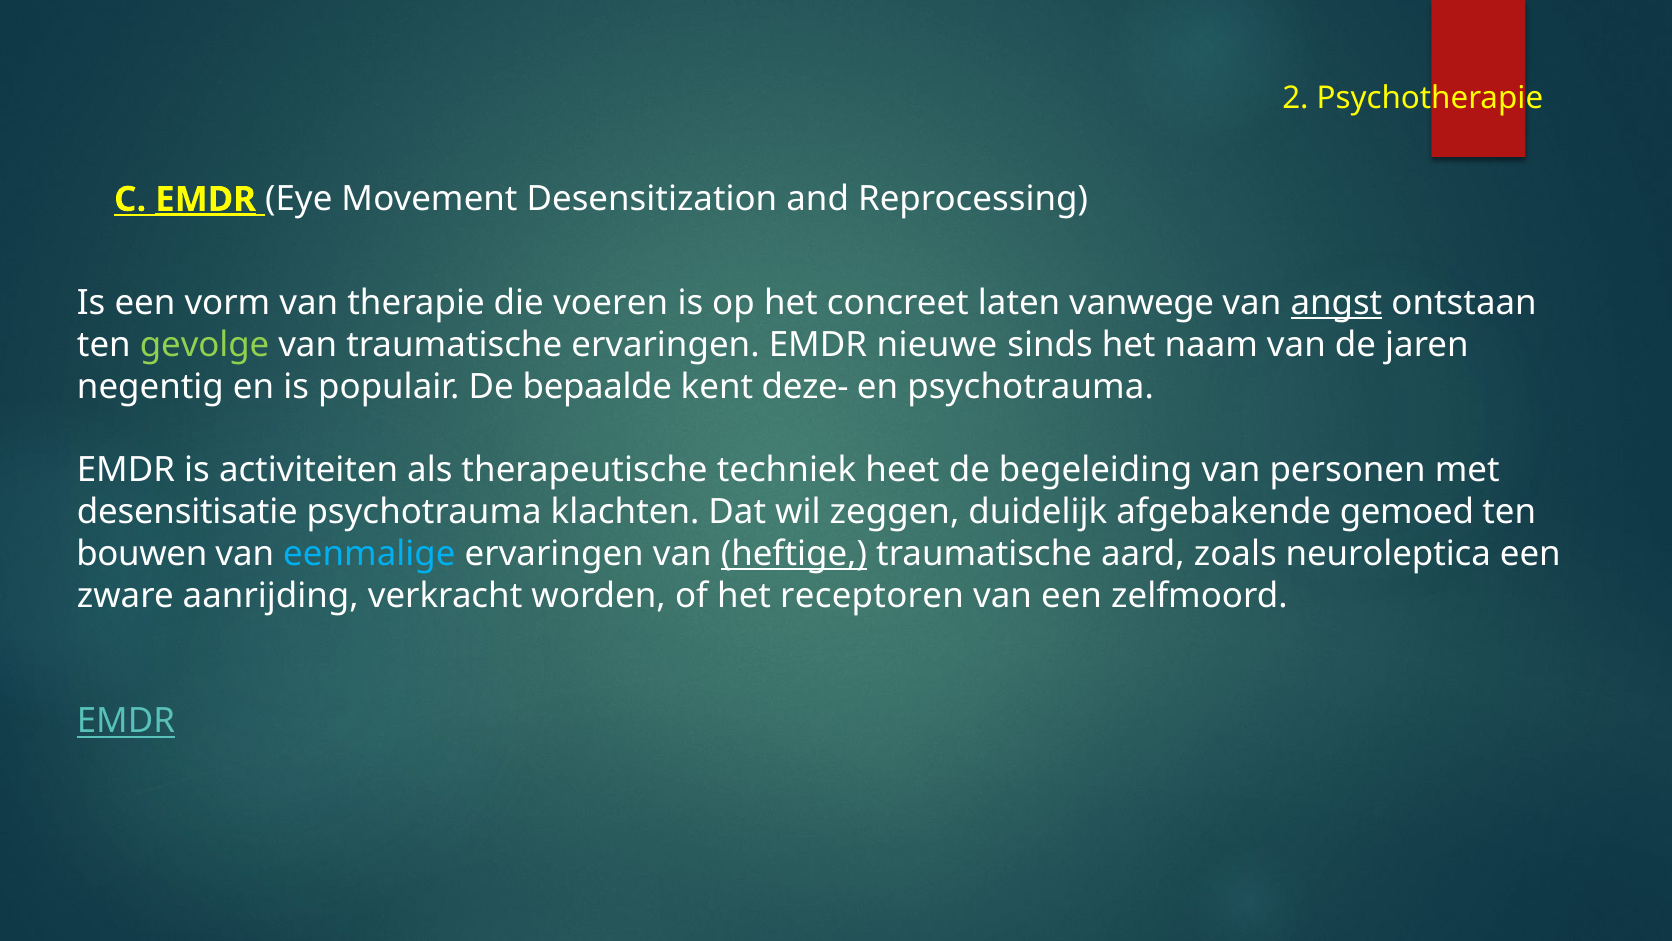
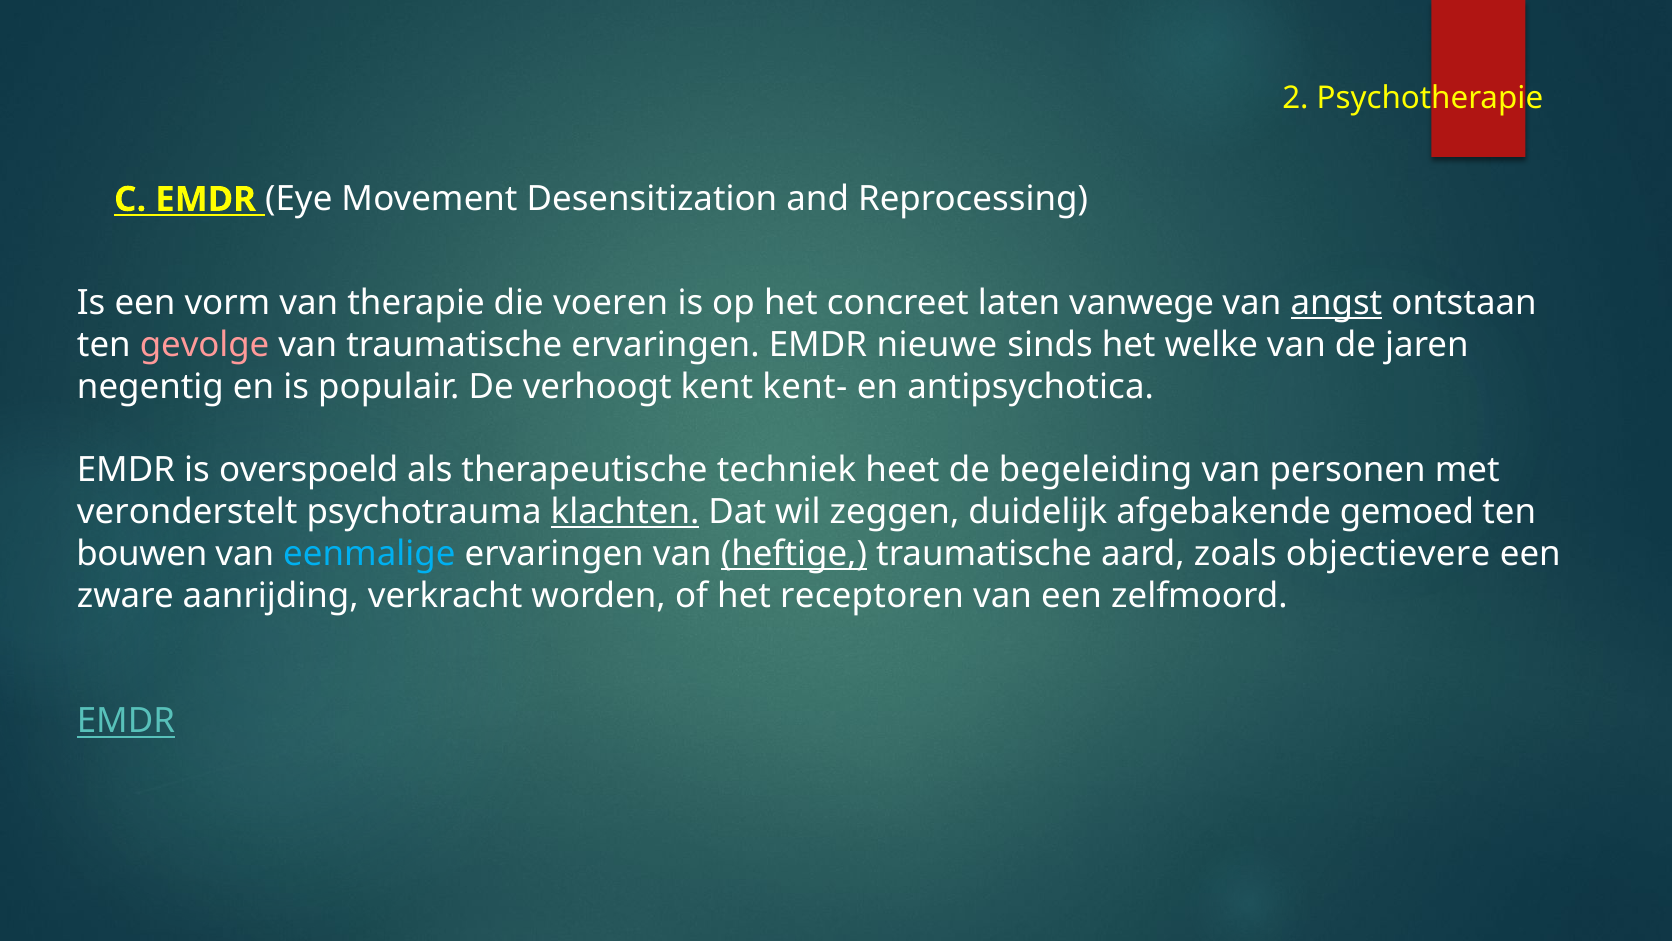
EMDR underline: present -> none (206, 199)
gevolge colour: light green -> pink (205, 345)
naam: naam -> welke (1211, 345)
bepaalde: bepaalde -> verhoogt (597, 386)
deze-: deze- -> kent- (805, 386)
en psychotrauma: psychotrauma -> antipsychotica (1031, 386)
activiteiten: activiteiten -> overspoeld (309, 470)
desensitisatie: desensitisatie -> veronderstelt (187, 512)
klachten underline: none -> present (625, 512)
neuroleptica: neuroleptica -> objectievere (1388, 554)
